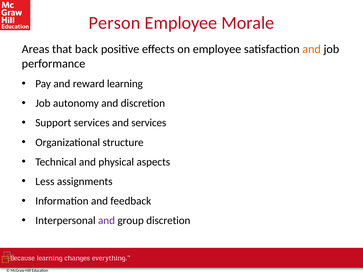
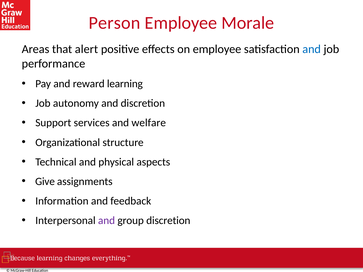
back: back -> alert (86, 49)
and colour: orange -> blue (312, 49)
and services: services -> welfare (149, 123)
Less: Less -> Give (45, 182)
